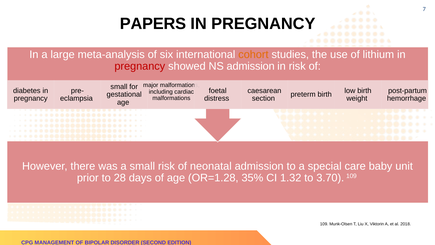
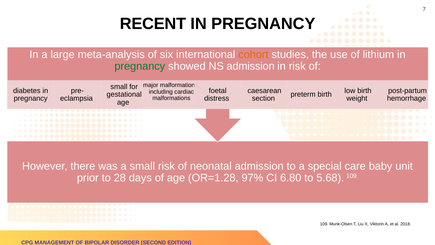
PAPERS: PAPERS -> RECENT (153, 24)
pregnancy colour: red -> green (140, 66)
35%: 35% -> 97% (252, 178)
1.32: 1.32 -> 6.80 (291, 178)
3.70: 3.70 -> 5.68 (330, 178)
